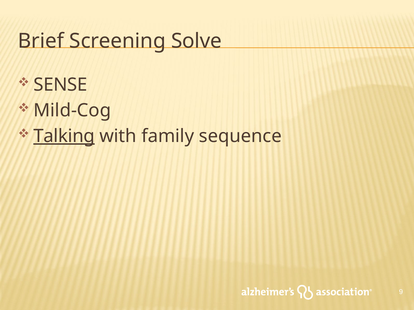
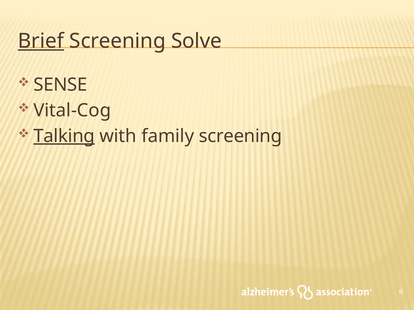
Brief underline: none -> present (41, 41)
Mild-Cog: Mild-Cog -> Vital-Cog (72, 111)
family sequence: sequence -> screening (240, 136)
